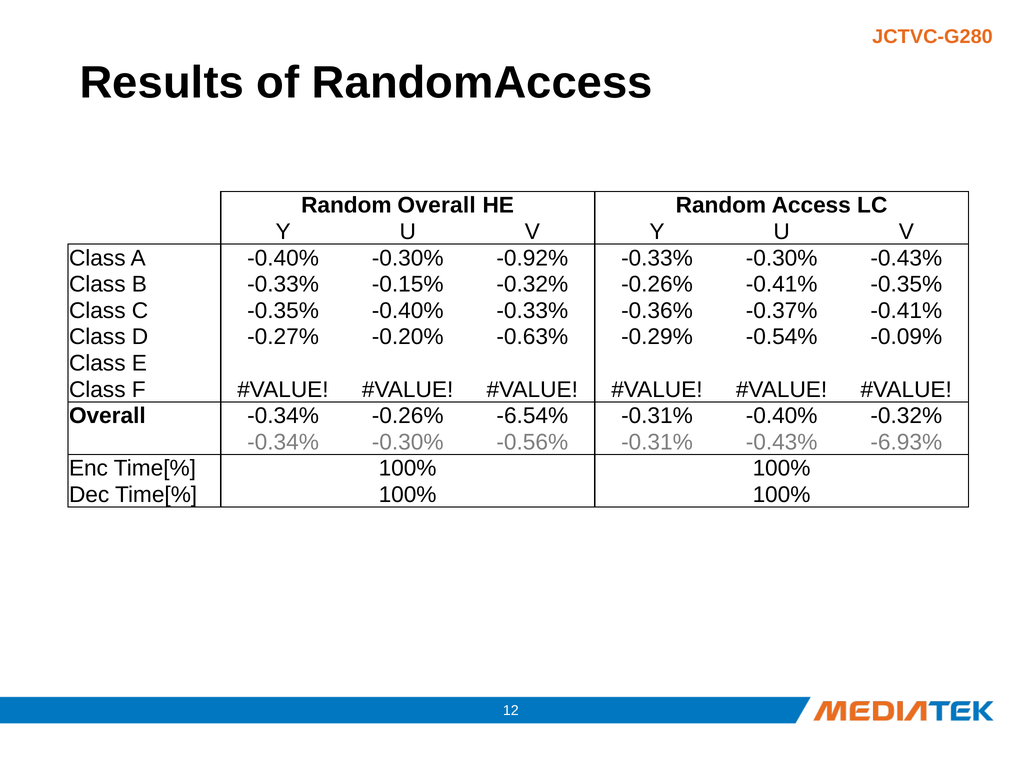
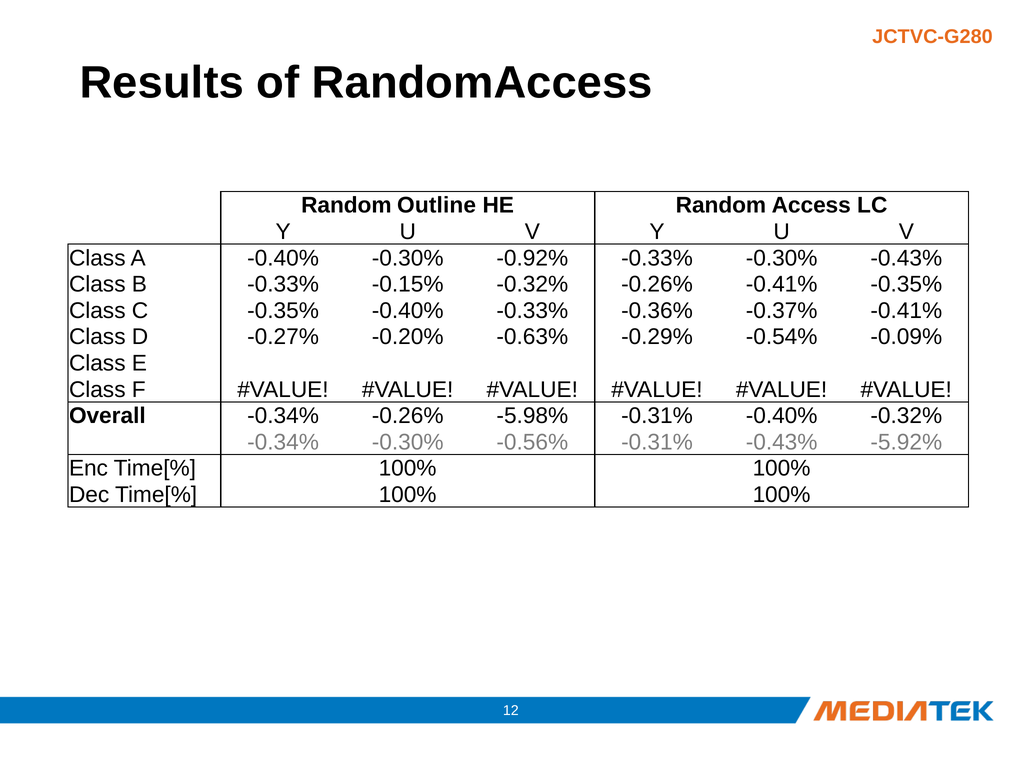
Random Overall: Overall -> Outline (437, 206)
-6.54%: -6.54% -> -5.98% (532, 416)
-6.93%: -6.93% -> -5.92% (906, 442)
